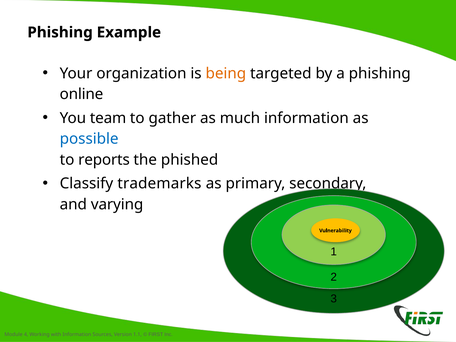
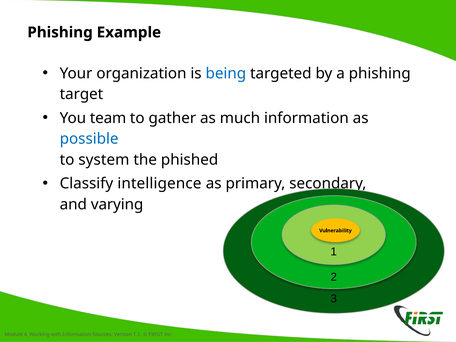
being colour: orange -> blue (226, 73)
online: online -> target (81, 94)
reports: reports -> system (104, 160)
trademarks: trademarks -> intelligence (159, 184)
